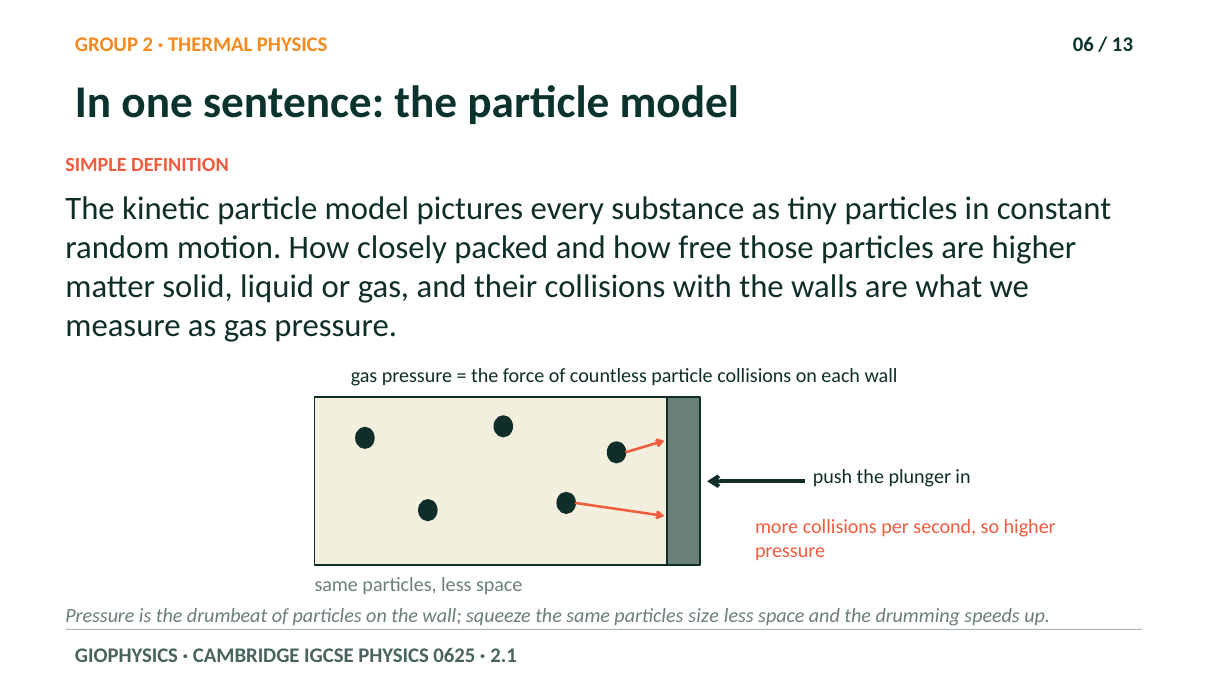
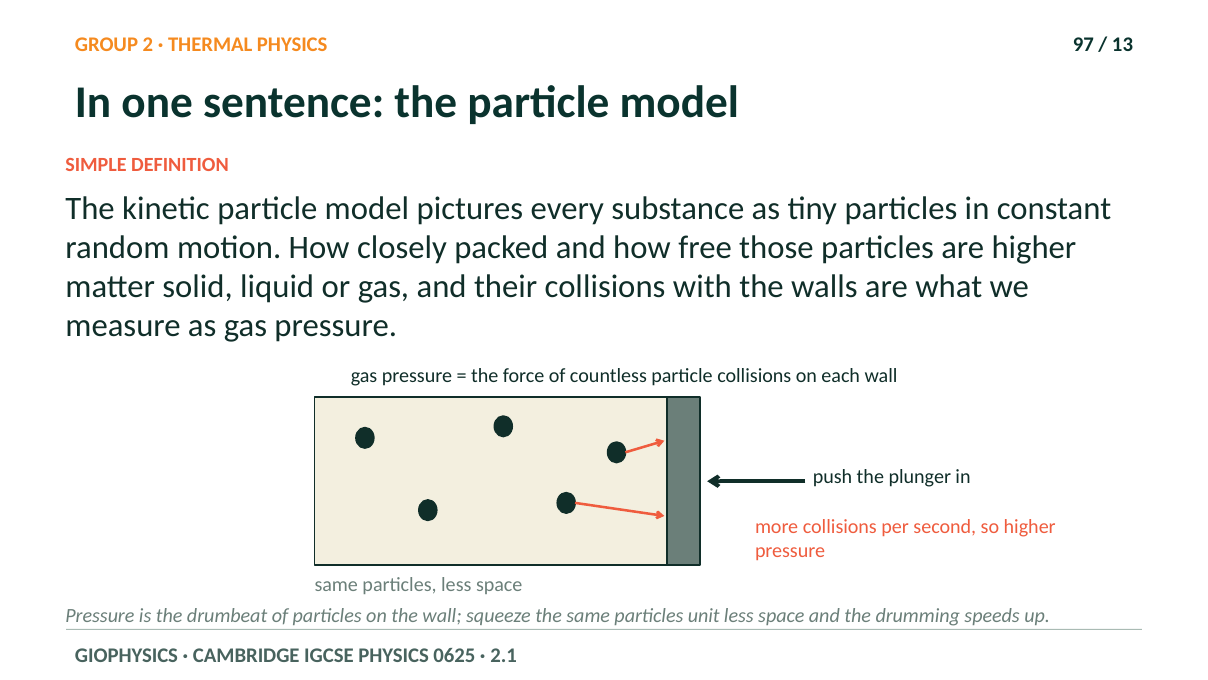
06: 06 -> 97 (1083, 45)
size: size -> unit (704, 615)
